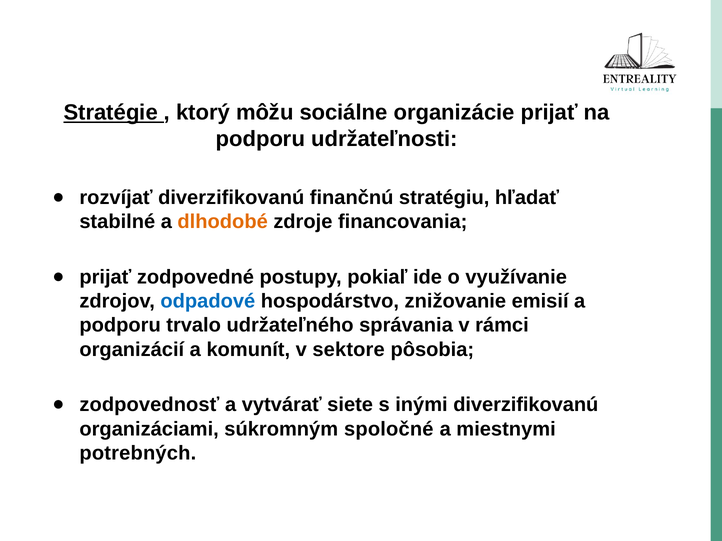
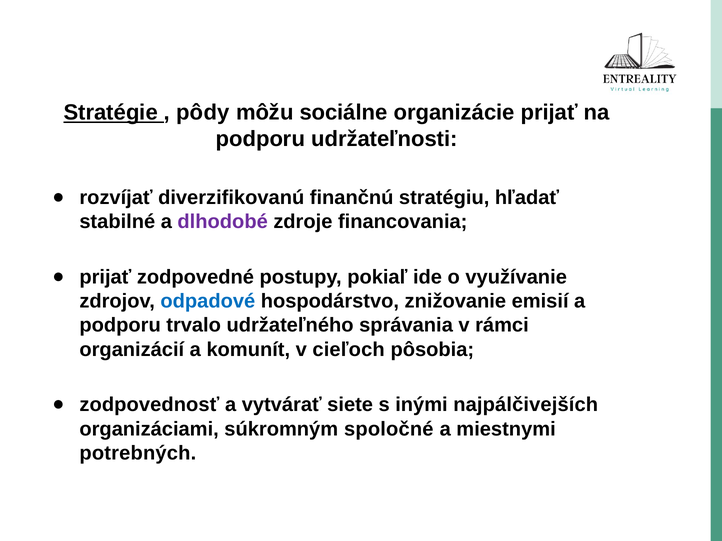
ktorý: ktorý -> pôdy (203, 113)
dlhodobé colour: orange -> purple (223, 222)
sektore: sektore -> cieľoch (349, 350)
inými diverzifikovanú: diverzifikovanú -> najpálčivejších (526, 405)
